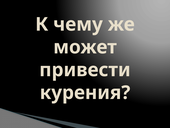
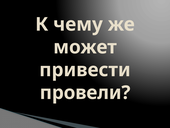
курения: курения -> провели (85, 92)
